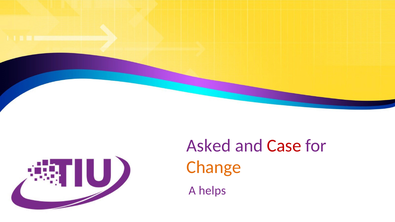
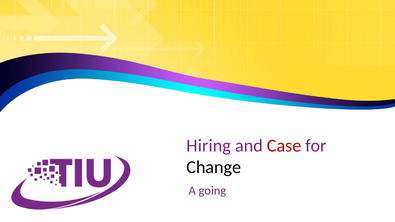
Asked: Asked -> Hiring (209, 146)
Change colour: orange -> black (214, 167)
helps: helps -> going (212, 191)
